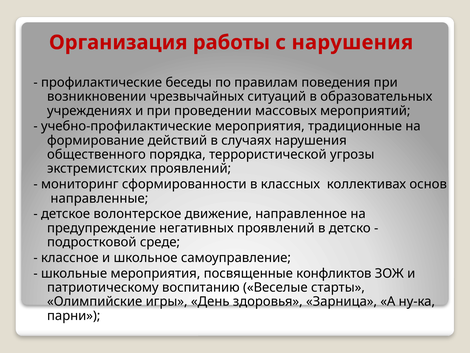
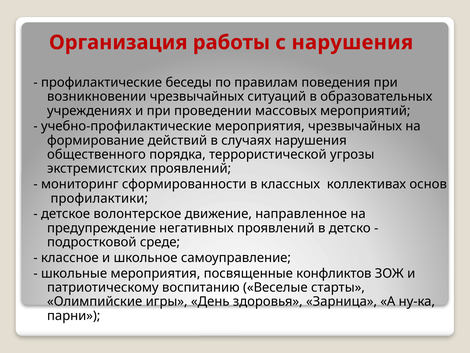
мероприятия традиционные: традиционные -> чрезвычайных (355, 126)
направленные: направленные -> профилактики (99, 198)
